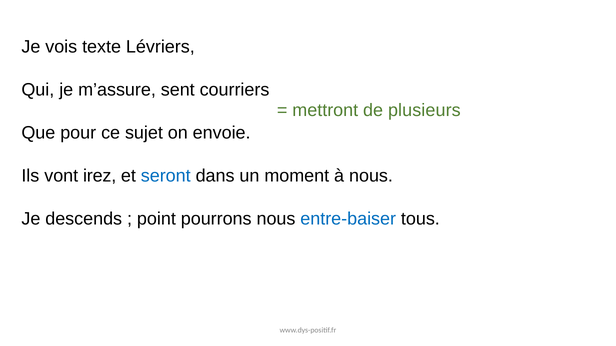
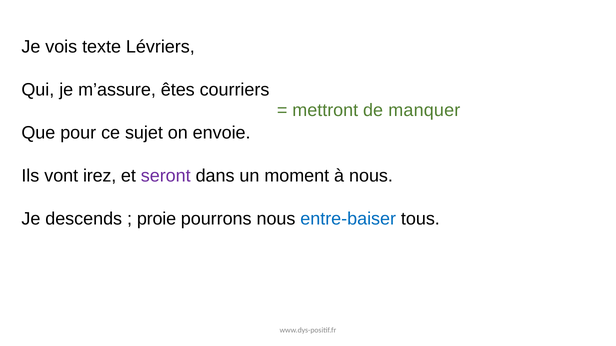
sent: sent -> êtes (178, 90)
plusieurs: plusieurs -> manquer (424, 111)
seront colour: blue -> purple (166, 176)
point: point -> proie (157, 219)
